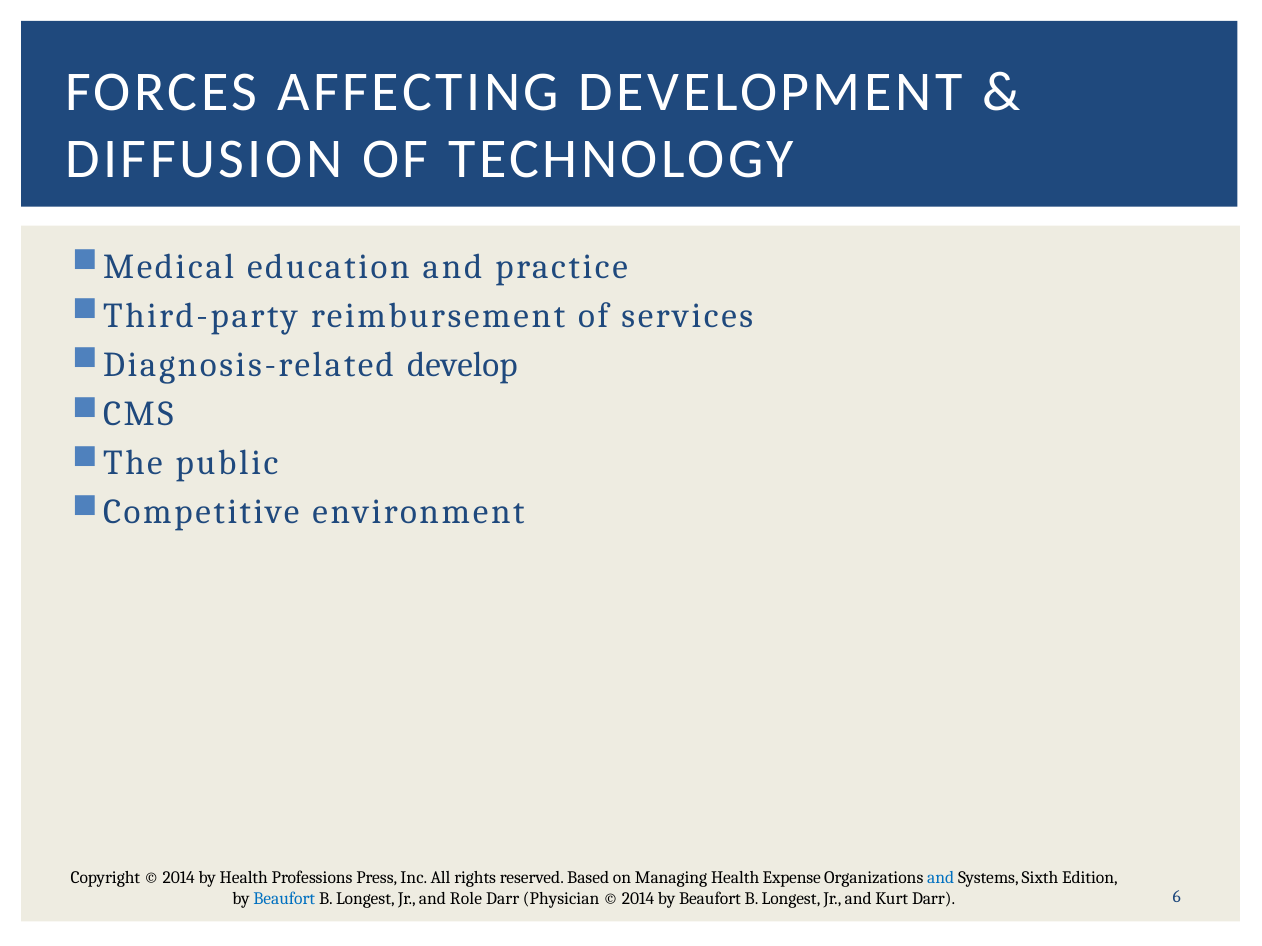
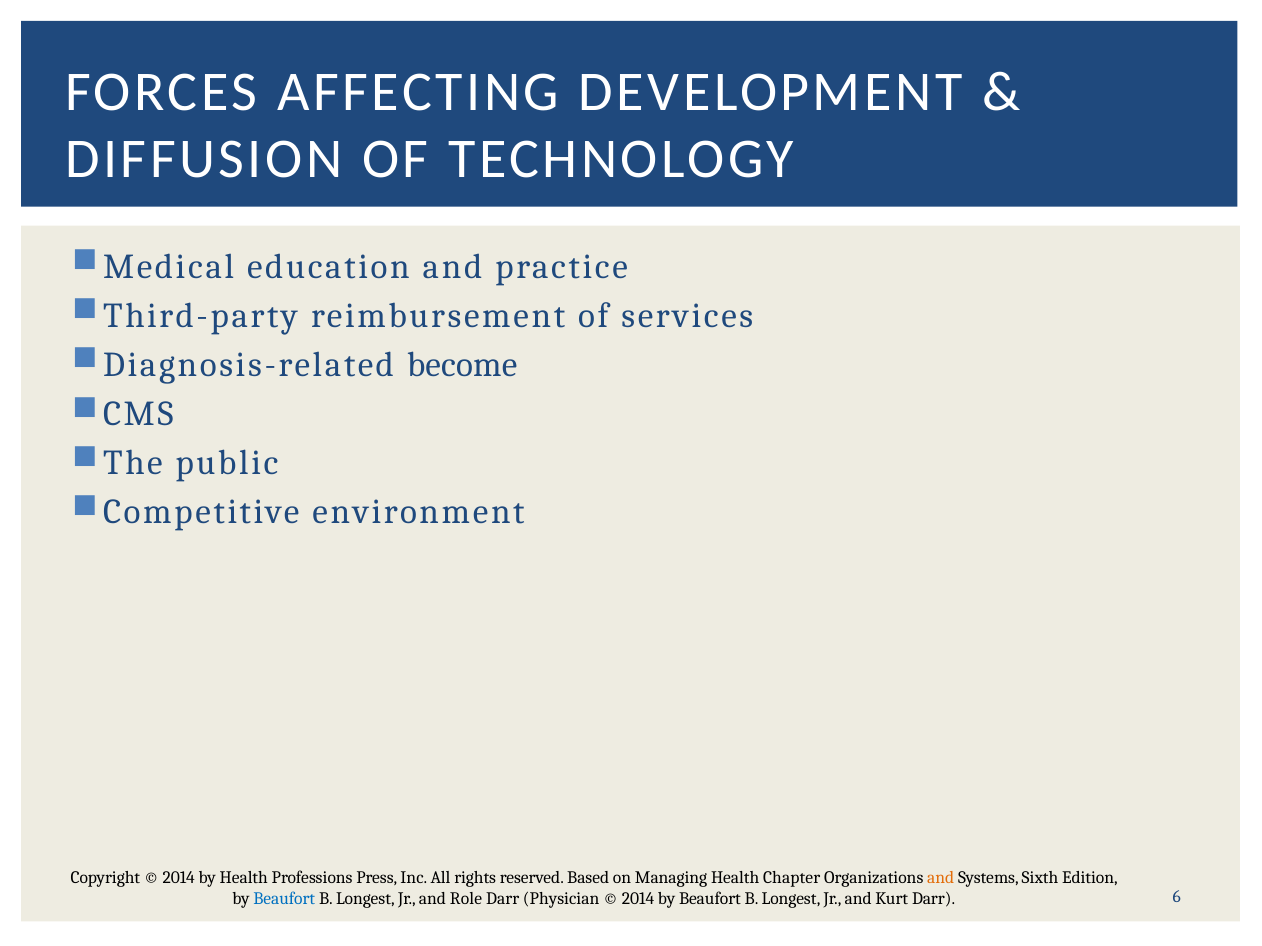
develop: develop -> become (462, 365)
Expense: Expense -> Chapter (792, 879)
and colour: blue -> orange (941, 879)
